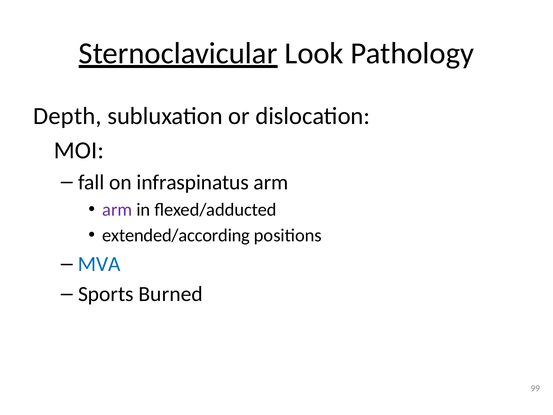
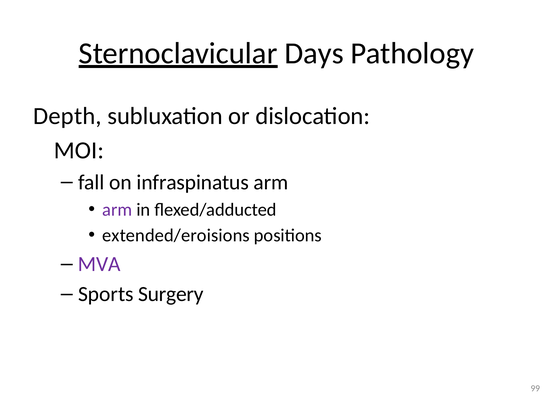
Look: Look -> Days (314, 53)
extended/according: extended/according -> extended/eroisions (176, 235)
MVA colour: blue -> purple (99, 264)
Burned: Burned -> Surgery (171, 294)
